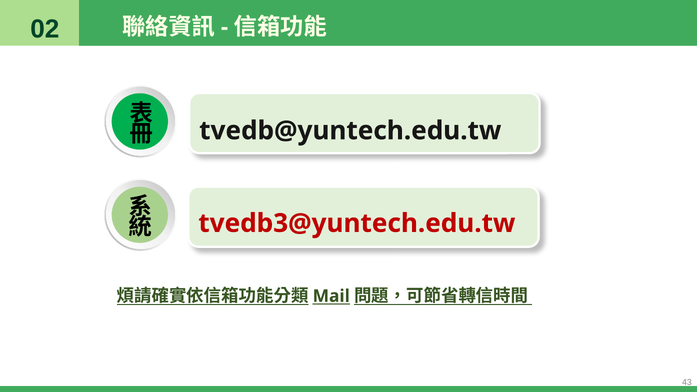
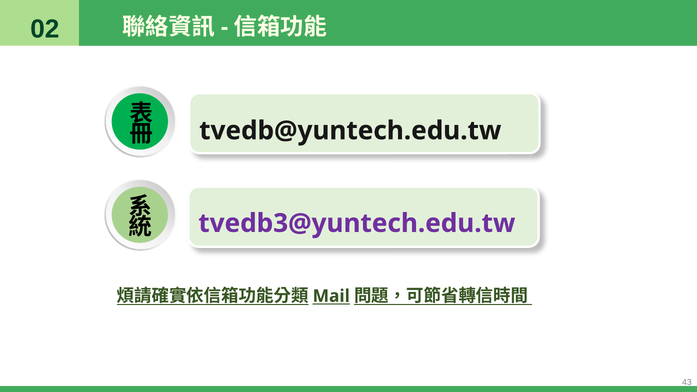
tvedb3@yuntech.edu.tw colour: red -> purple (357, 223)
